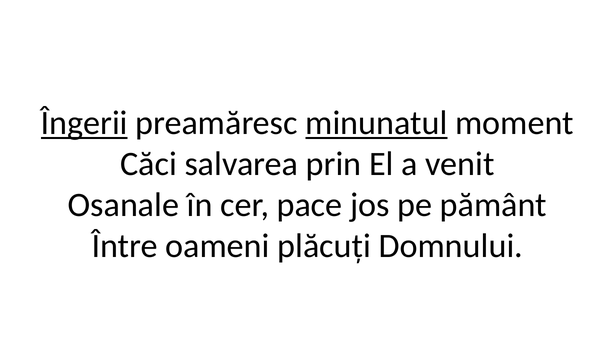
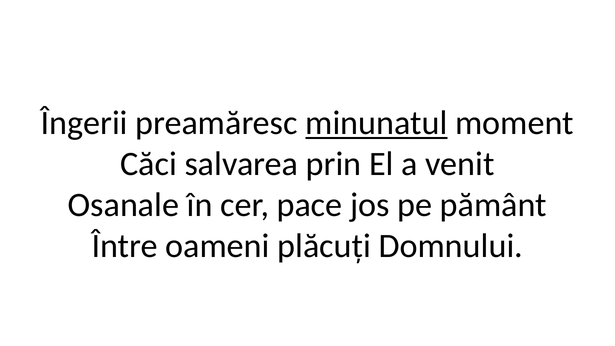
Îngerii underline: present -> none (84, 123)
